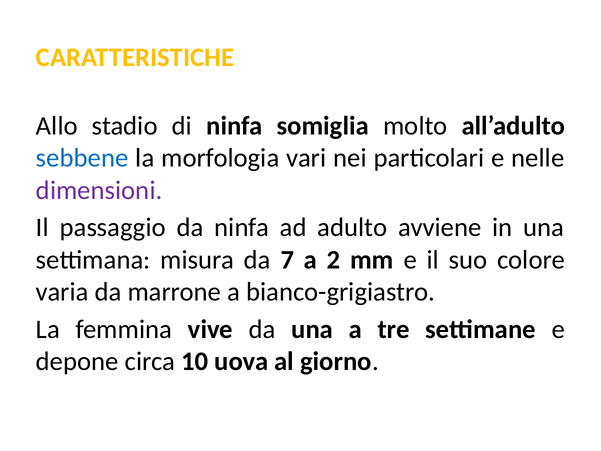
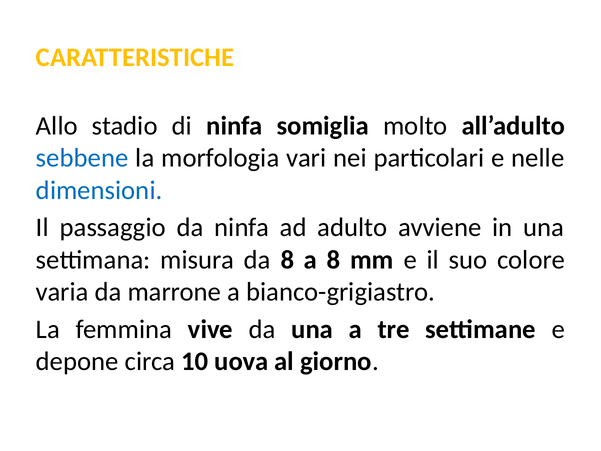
dimensioni colour: purple -> blue (99, 190)
da 7: 7 -> 8 (287, 260)
a 2: 2 -> 8 (334, 260)
